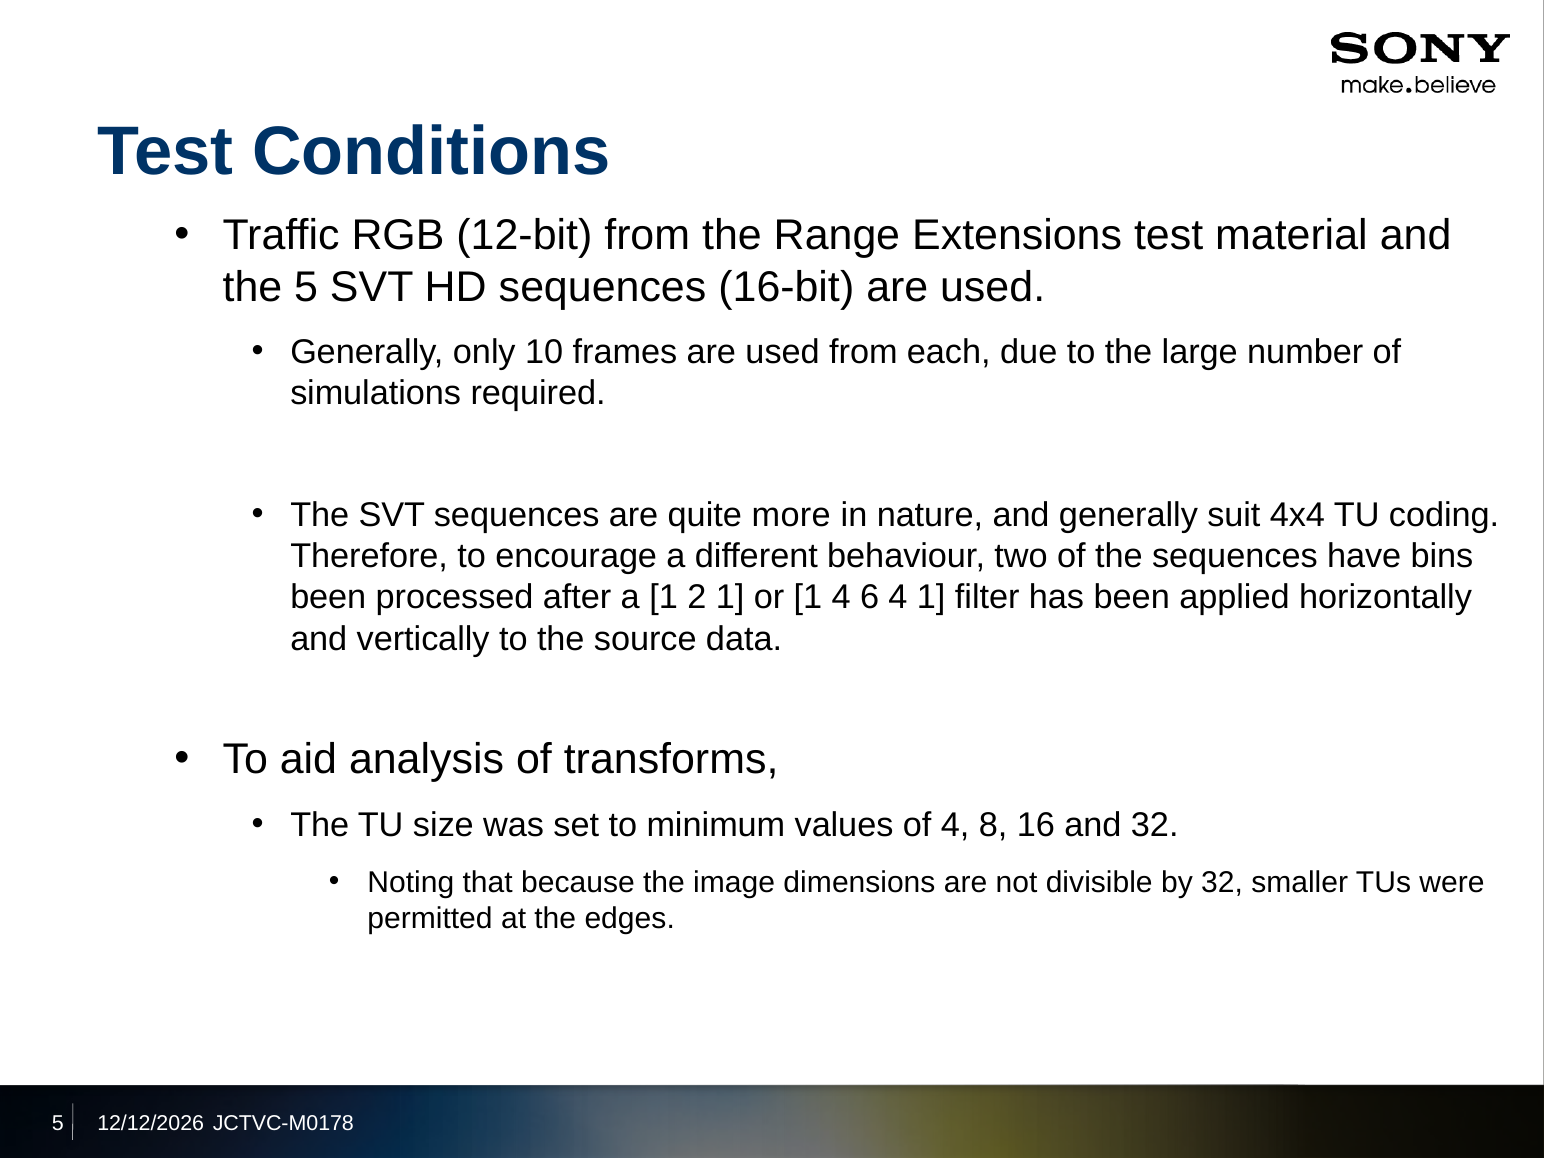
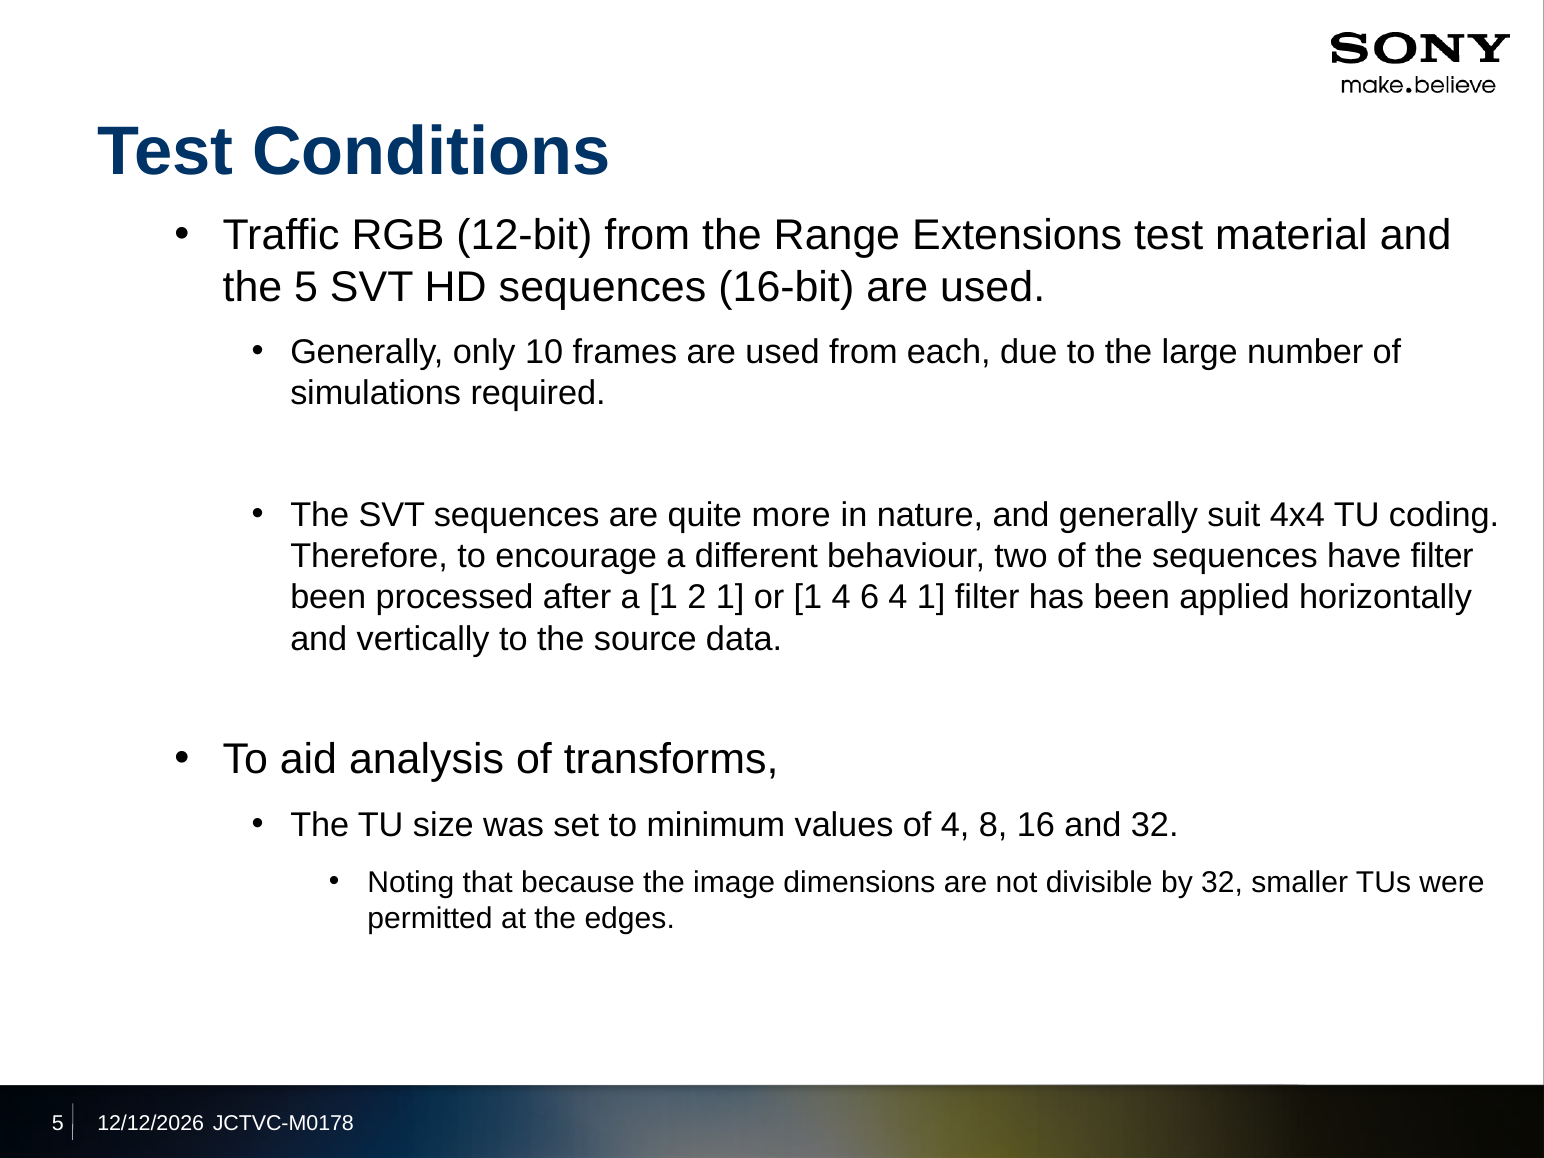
have bins: bins -> filter (1442, 557)
